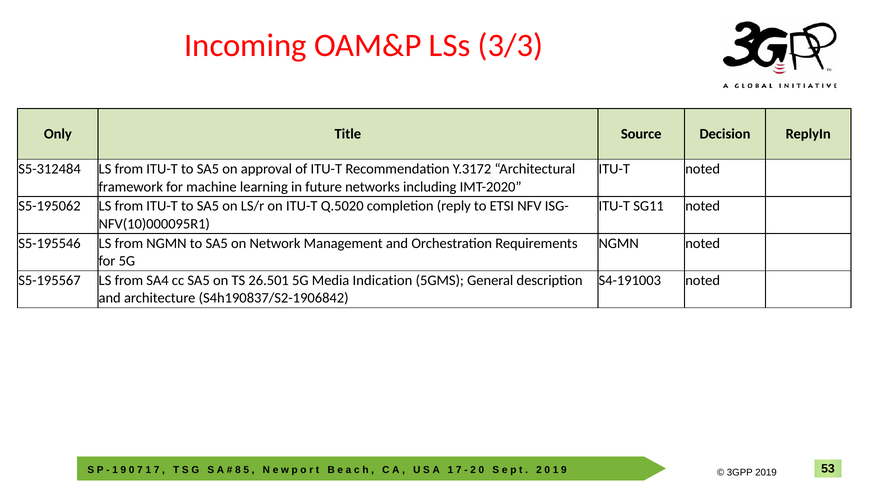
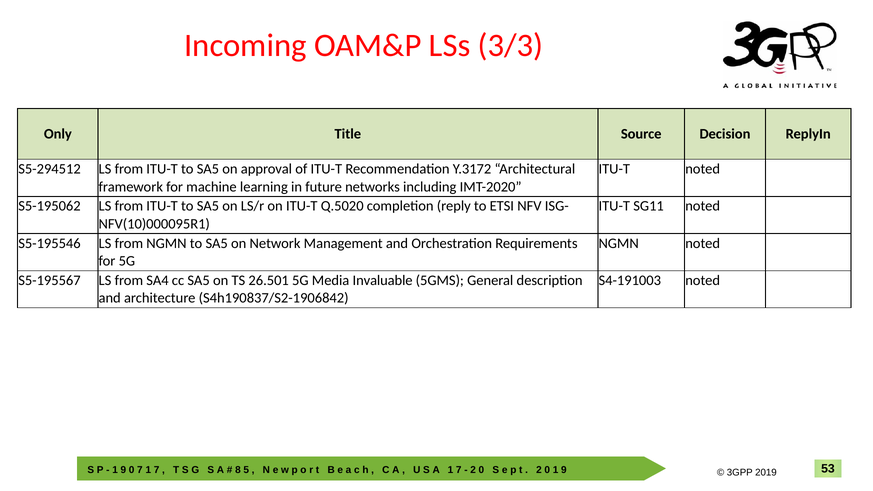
S5-312484: S5-312484 -> S5-294512 (49, 169)
Indication: Indication -> Invaluable (383, 280)
